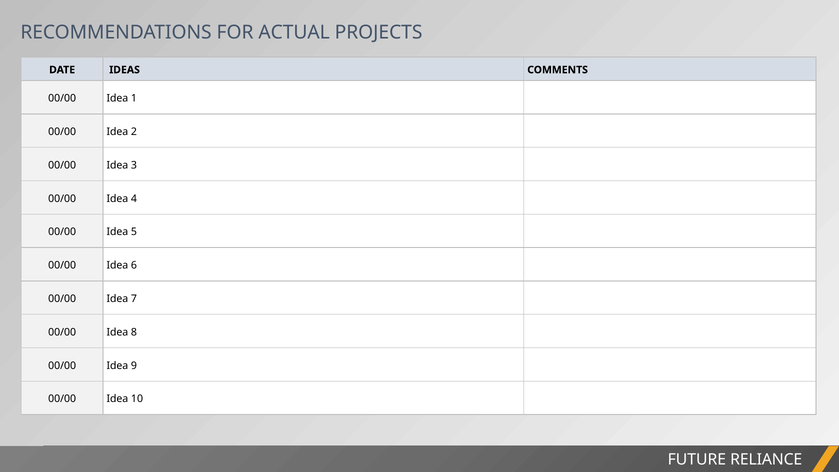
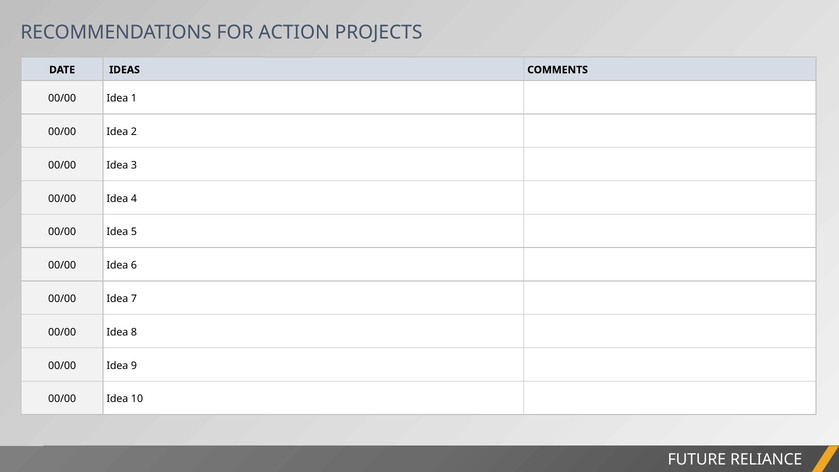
ACTUAL: ACTUAL -> ACTION (294, 32)
